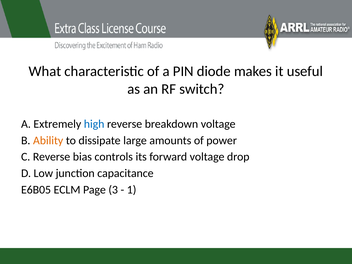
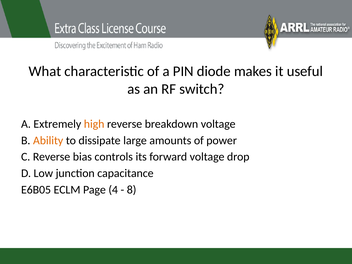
high colour: blue -> orange (94, 124)
3: 3 -> 4 (113, 190)
1: 1 -> 8 (132, 190)
